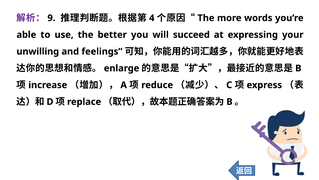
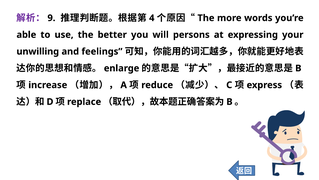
succeed: succeed -> persons (191, 35)
